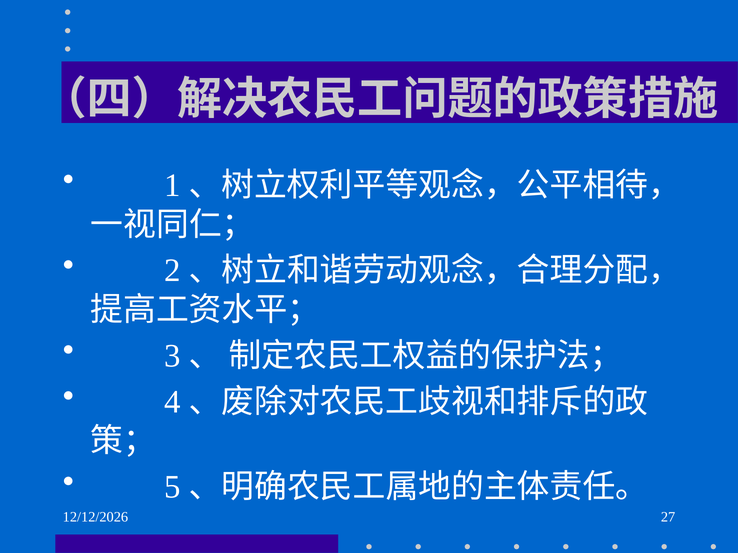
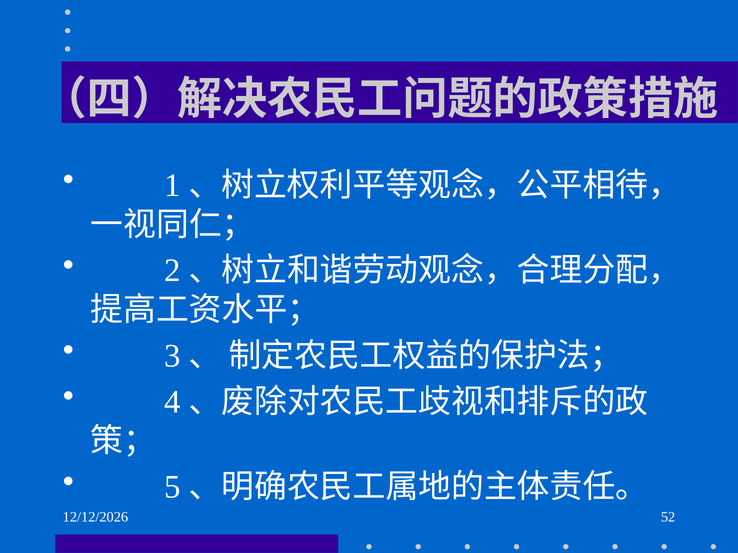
27: 27 -> 52 (668, 518)
